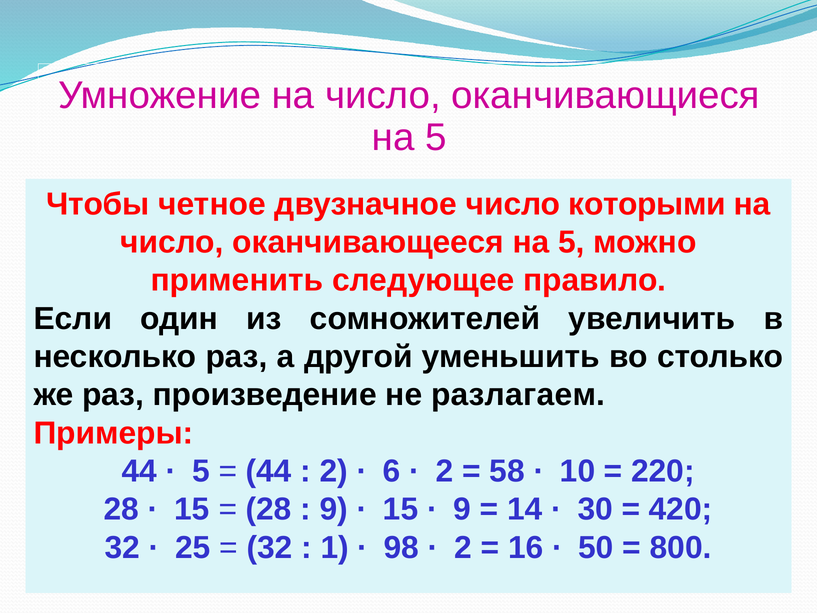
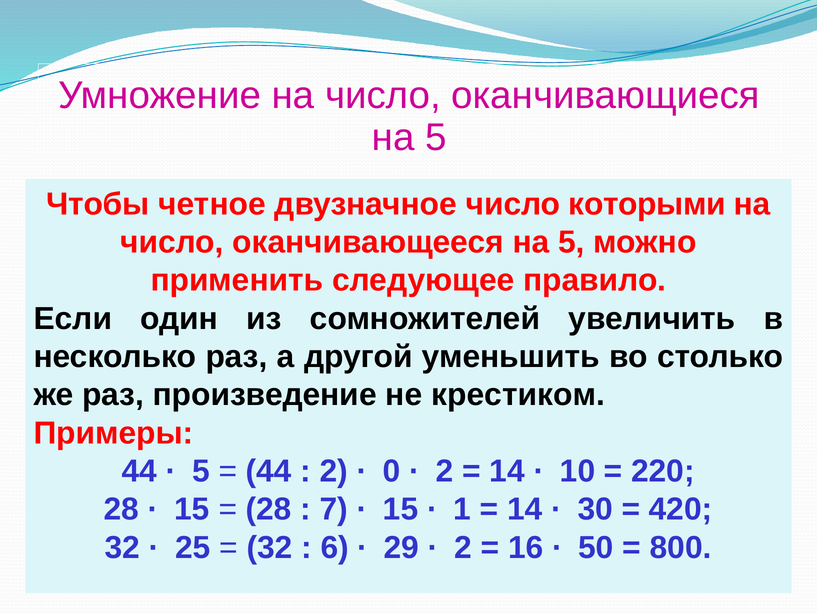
разлагаем: разлагаем -> крестиком (518, 395)
6: 6 -> 0 (392, 471)
58: 58 -> 14 (507, 471)
9: 9 -> 7 (334, 509)
9: 9 -> 1 (462, 509)
1: 1 -> 6 (335, 547)
98: 98 -> 29 (401, 547)
